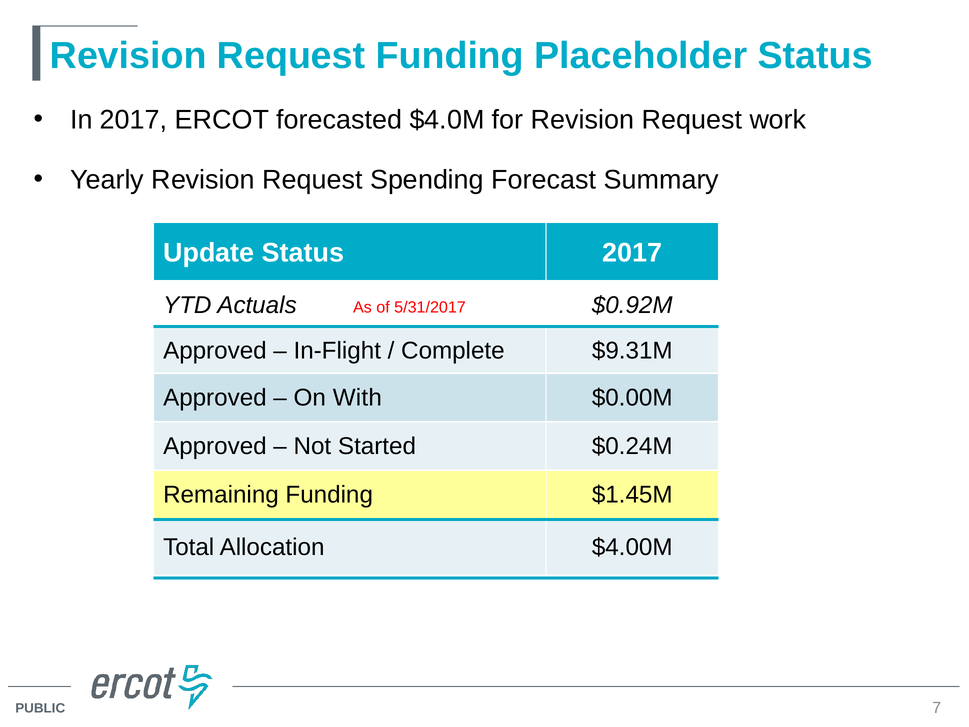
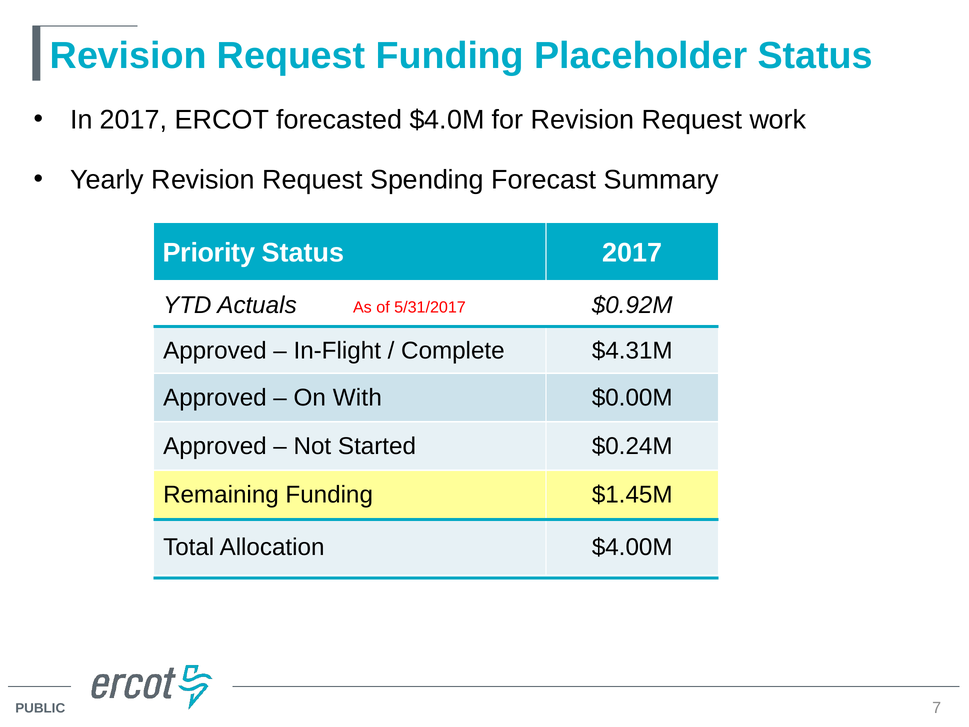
Update: Update -> Priority (209, 253)
$9.31M: $9.31M -> $4.31M (632, 351)
